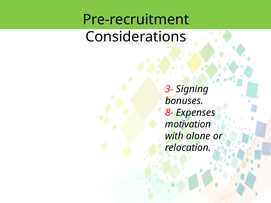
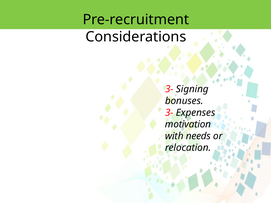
8-: 8- -> 3- (169, 113)
alone: alone -> needs (198, 136)
